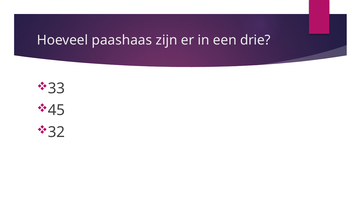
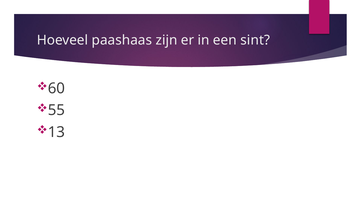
drie: drie -> sint (255, 40)
33: 33 -> 60 (56, 89)
45: 45 -> 55 (56, 110)
32: 32 -> 13 (56, 132)
